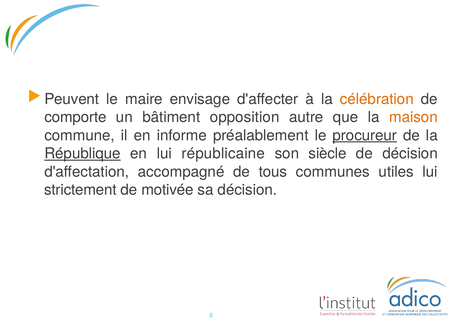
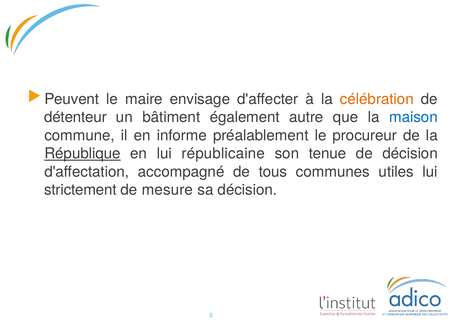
comporte: comporte -> détenteur (75, 117)
opposition: opposition -> également (245, 117)
maison colour: orange -> blue (413, 117)
procureur underline: present -> none (365, 135)
siècle: siècle -> tenue (328, 153)
motivée: motivée -> mesure (167, 190)
